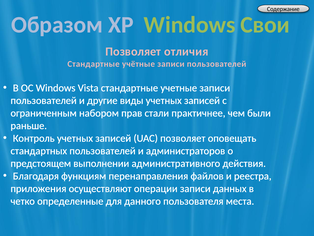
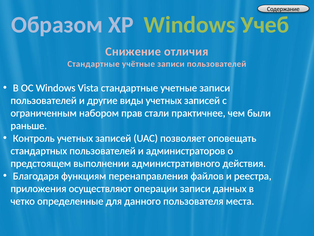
Свои: Свои -> Учеб (265, 25)
Позволяет: Позволяет -> Снижение (133, 51)
